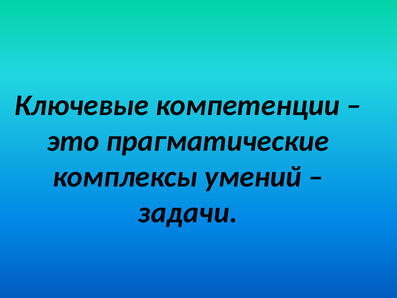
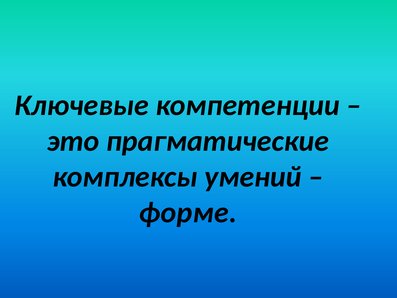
задачи: задачи -> форме (188, 212)
